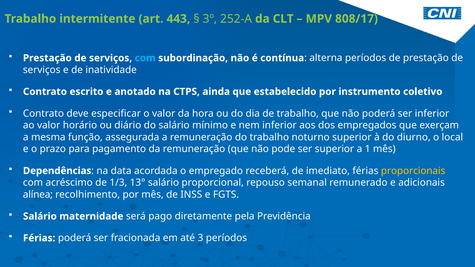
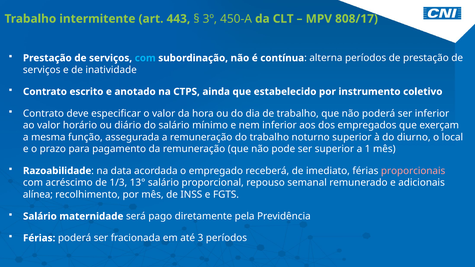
252-A: 252-A -> 450-A (236, 19)
Dependências: Dependências -> Razoabilidade (57, 171)
proporcionais colour: yellow -> pink (413, 171)
